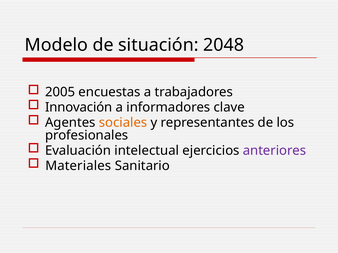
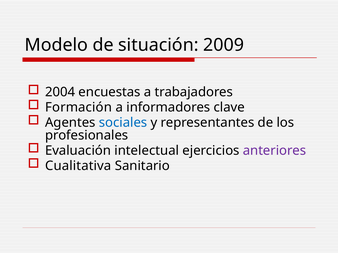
2048: 2048 -> 2009 (224, 45)
2005: 2005 -> 2004 (60, 92)
Innovación: Innovación -> Formación (79, 108)
sociales colour: orange -> blue (123, 123)
Materiales: Materiales -> Cualitativa (78, 166)
